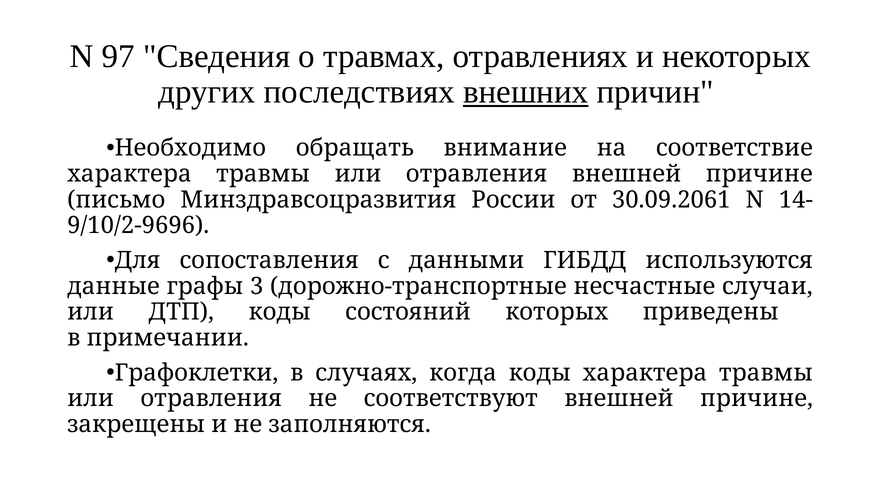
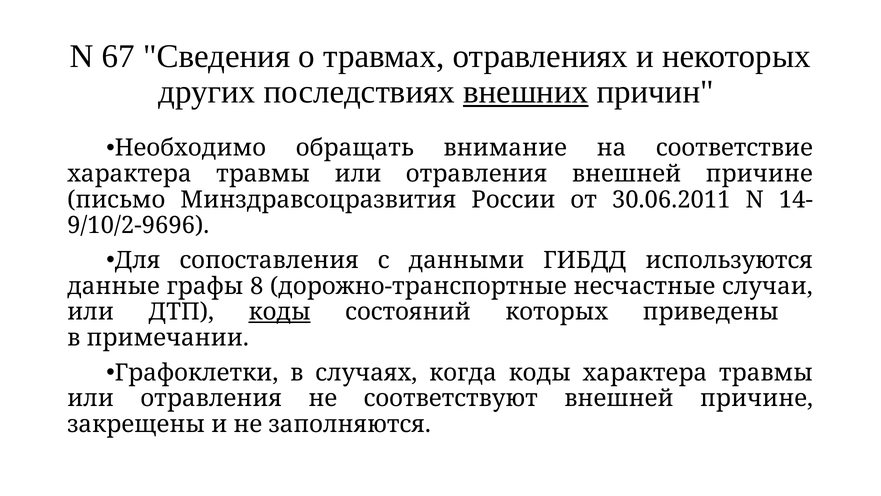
97: 97 -> 67 (118, 56)
30.09.2061: 30.09.2061 -> 30.06.2011 (671, 199)
3: 3 -> 8 (257, 286)
коды underline: none -> present (280, 312)
